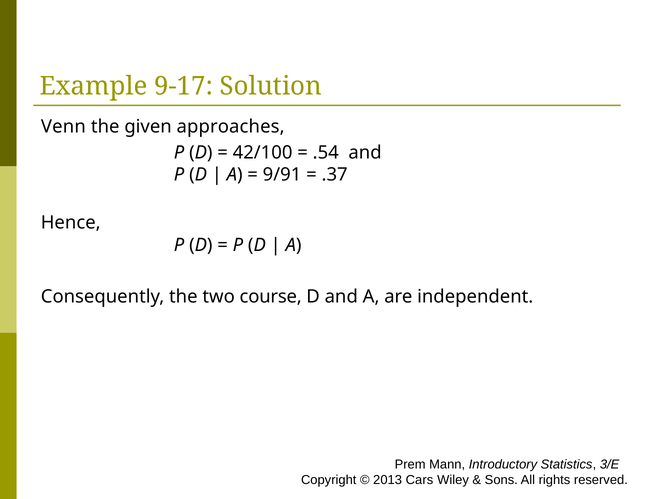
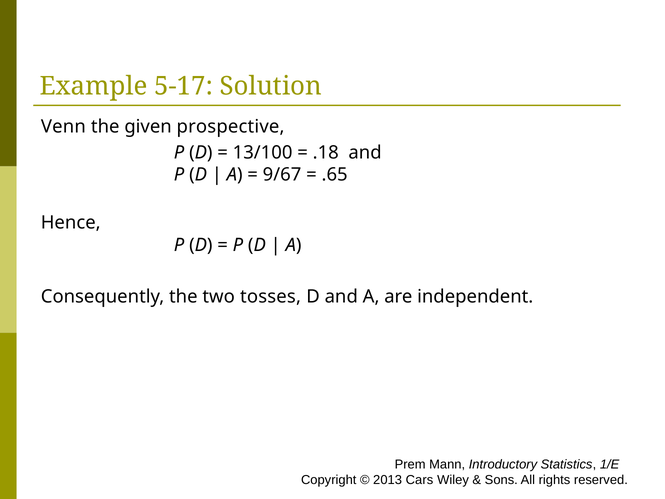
9-17: 9-17 -> 5-17 (184, 86)
approaches: approaches -> prospective (231, 127)
42/100: 42/100 -> 13/100 (263, 152)
.54: .54 -> .18 (326, 152)
9/91: 9/91 -> 9/67 (282, 175)
.37: .37 -> .65 (335, 175)
course: course -> tosses (271, 297)
3/E: 3/E -> 1/E (610, 464)
